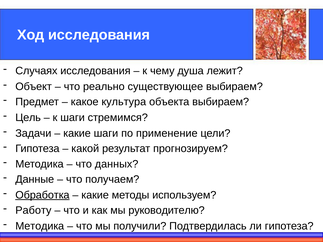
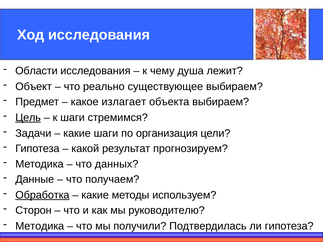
Случаях: Случаях -> Области (36, 71)
культура: культура -> излагает (124, 102)
Цель underline: none -> present (28, 118)
применение: применение -> организация (167, 133)
Работу: Работу -> Сторон (33, 211)
